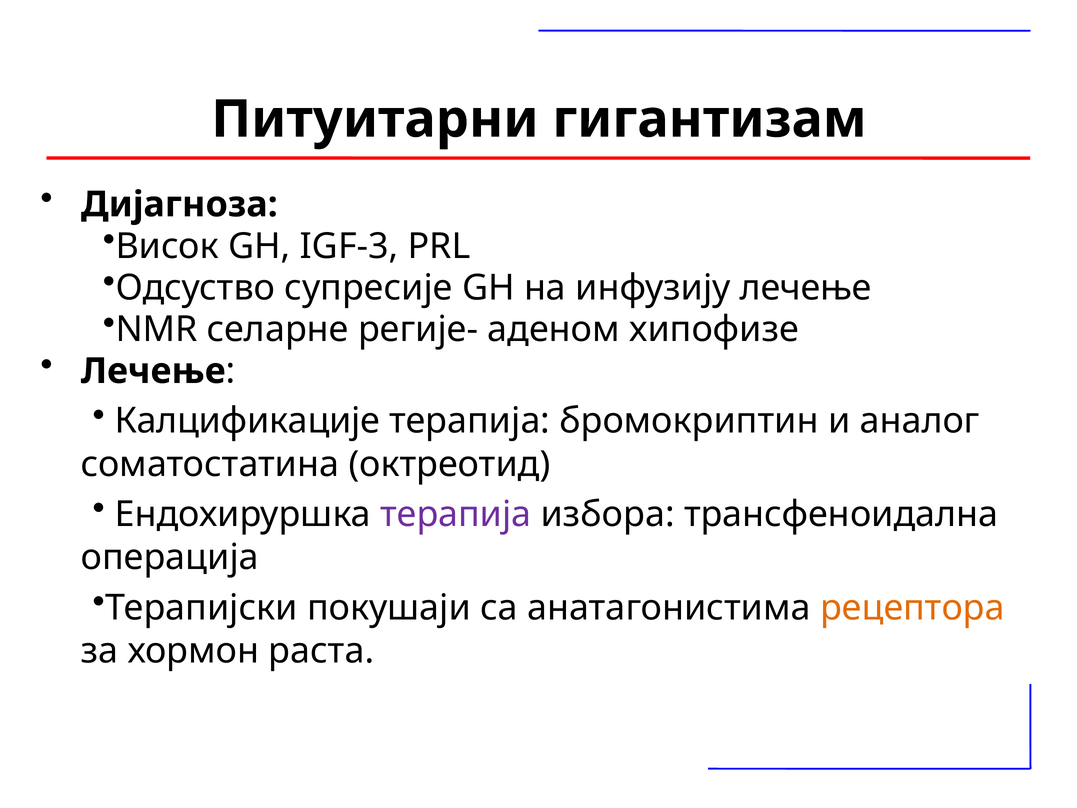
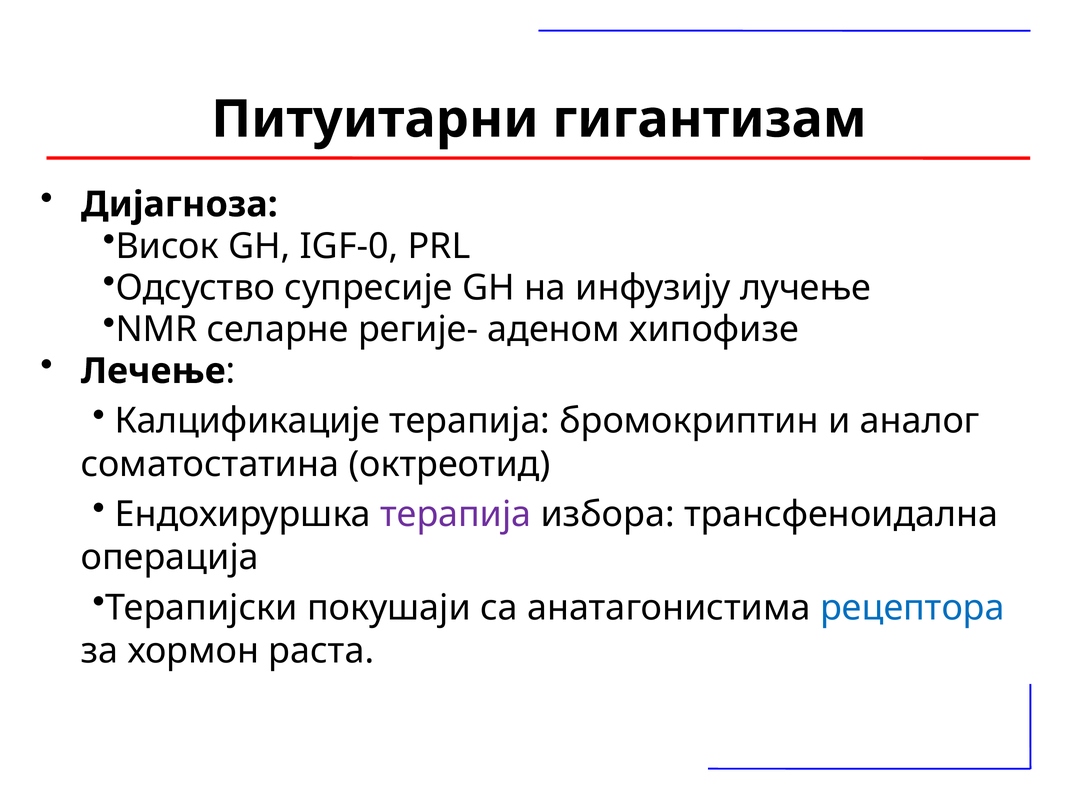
IGF-3: IGF-3 -> IGF-0 (349, 246)
инфузију лечење: лечење -> лучење (806, 288)
рецептора colour: orange -> blue (912, 608)
